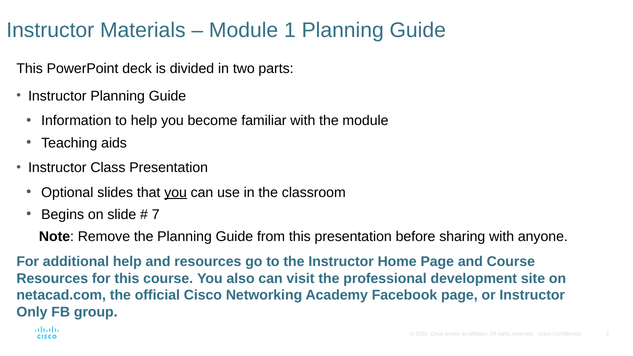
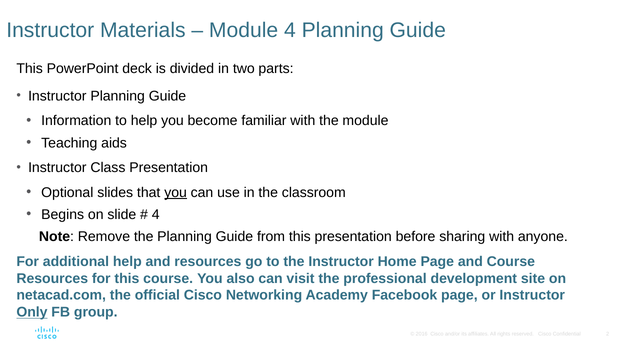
Module 1: 1 -> 4 (290, 31)
7: 7 -> 4 (156, 215)
Only underline: none -> present (32, 312)
